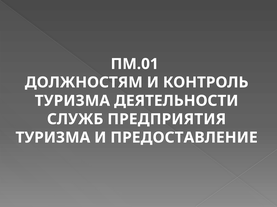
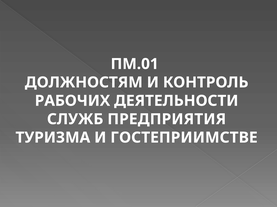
ТУРИЗМА: ТУРИЗМА -> РАБОЧИХ (72, 101)
ПРЕДОСТАВЛЕНИЕ: ПРЕДОСТАВЛЕНИЕ -> ГОСТЕПРИИМСТВЕ (184, 138)
